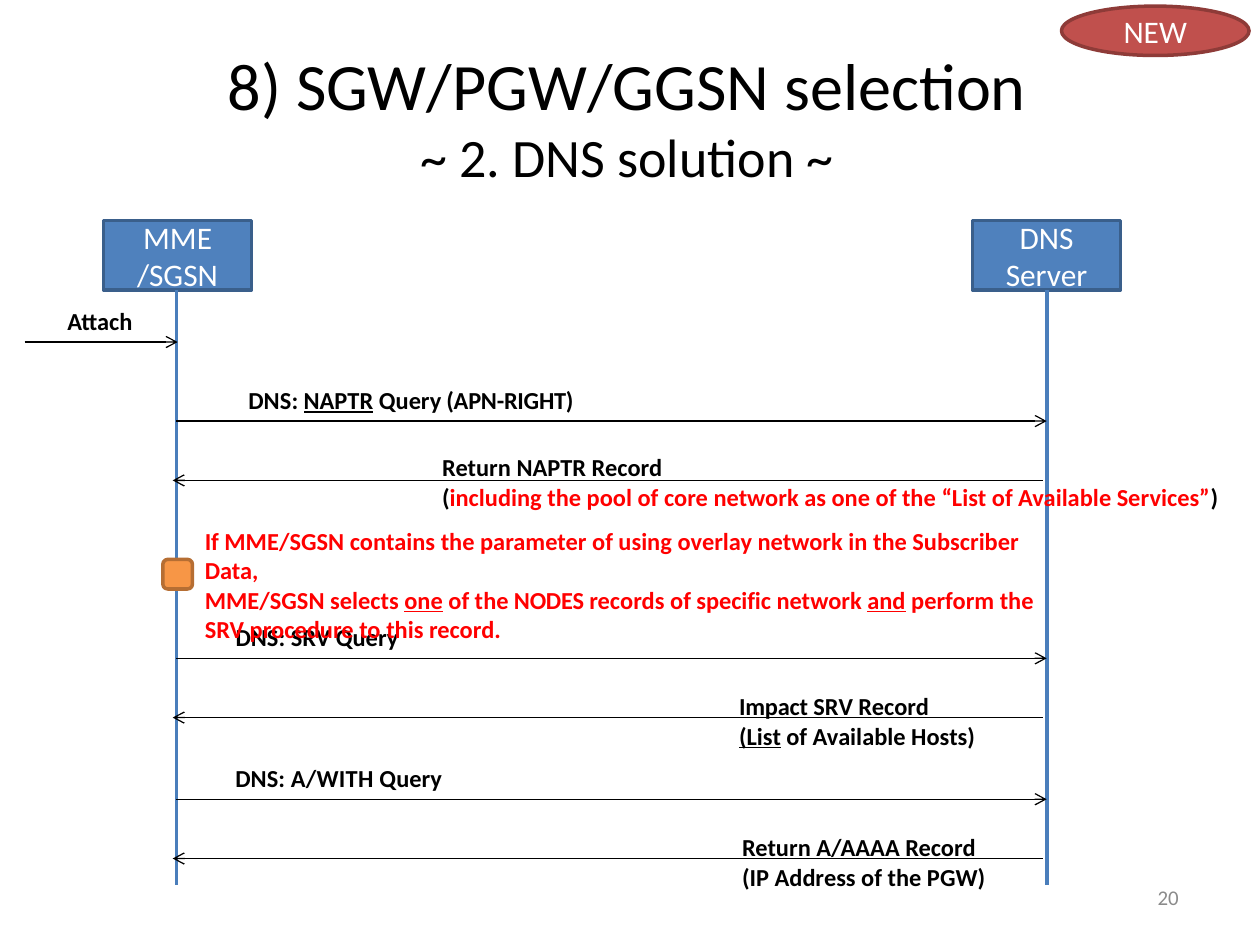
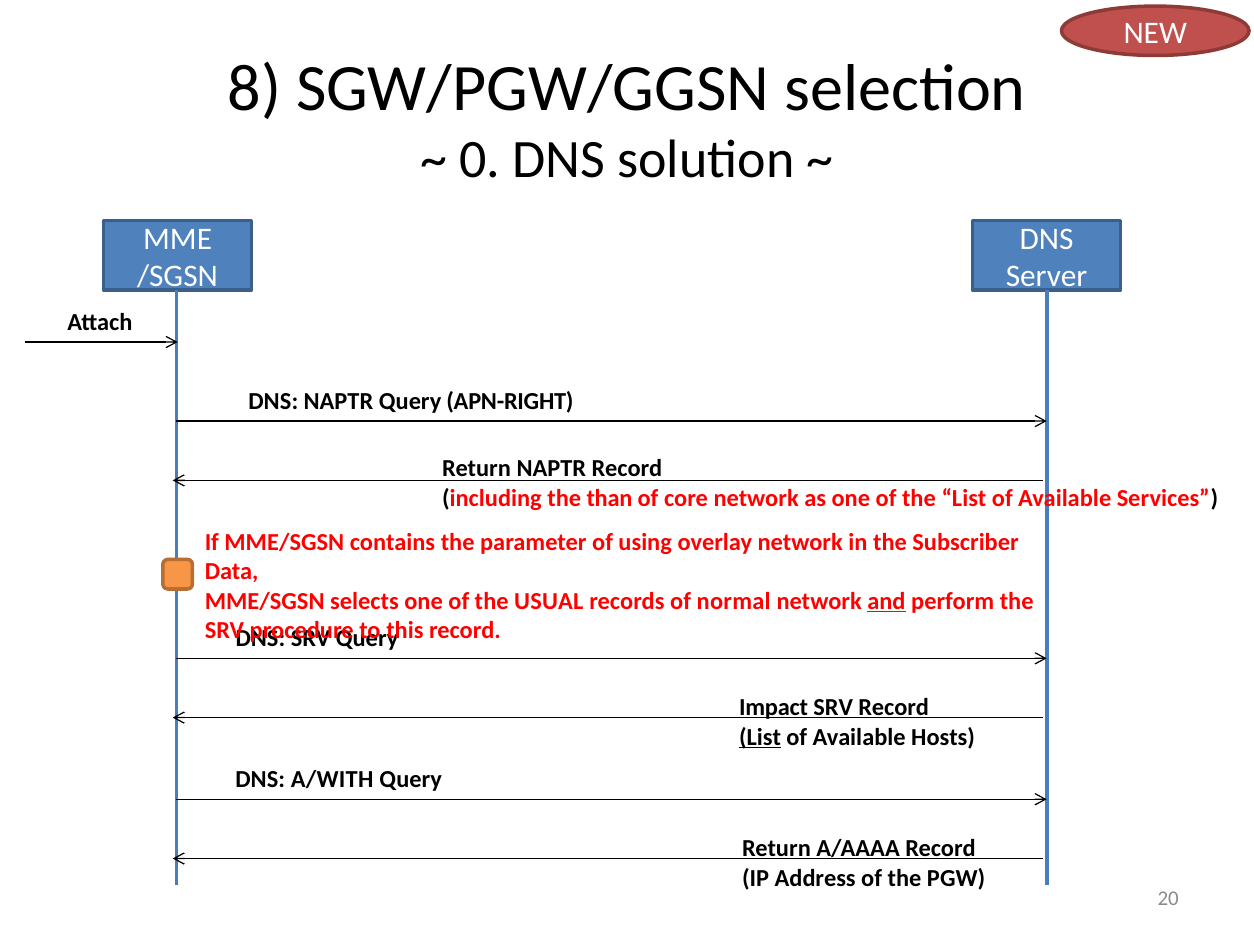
2: 2 -> 0 (480, 160)
NAPTR underline: present -> none (338, 401)
pool: pool -> than (609, 498)
one underline: present -> none (424, 601)
NODES: NODES -> USUAL (549, 601)
specific: specific -> normal (734, 601)
